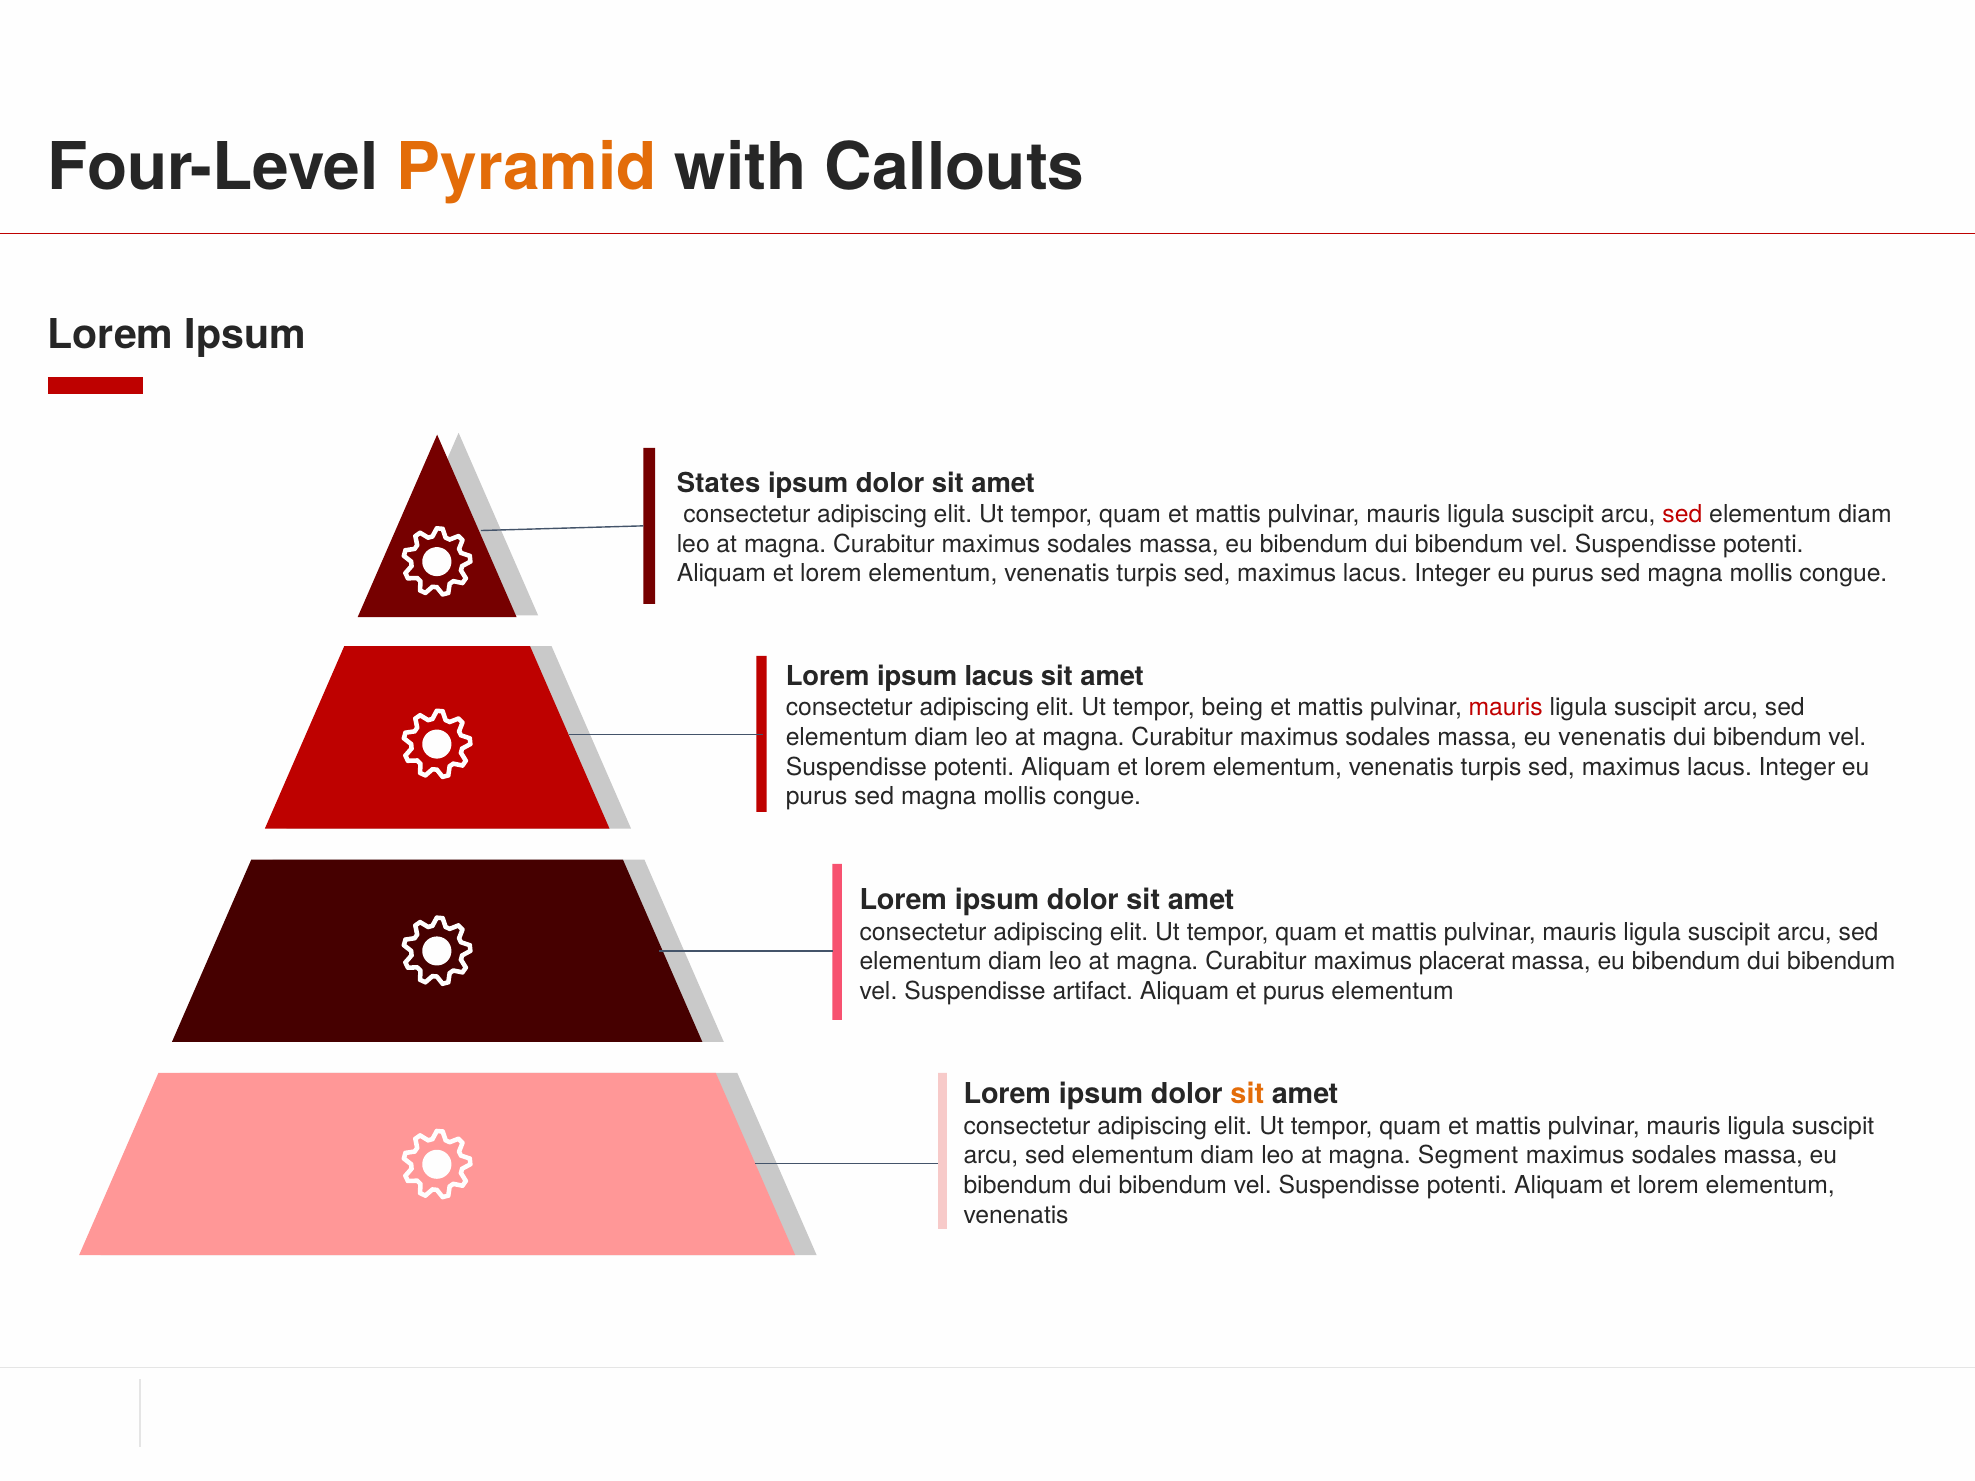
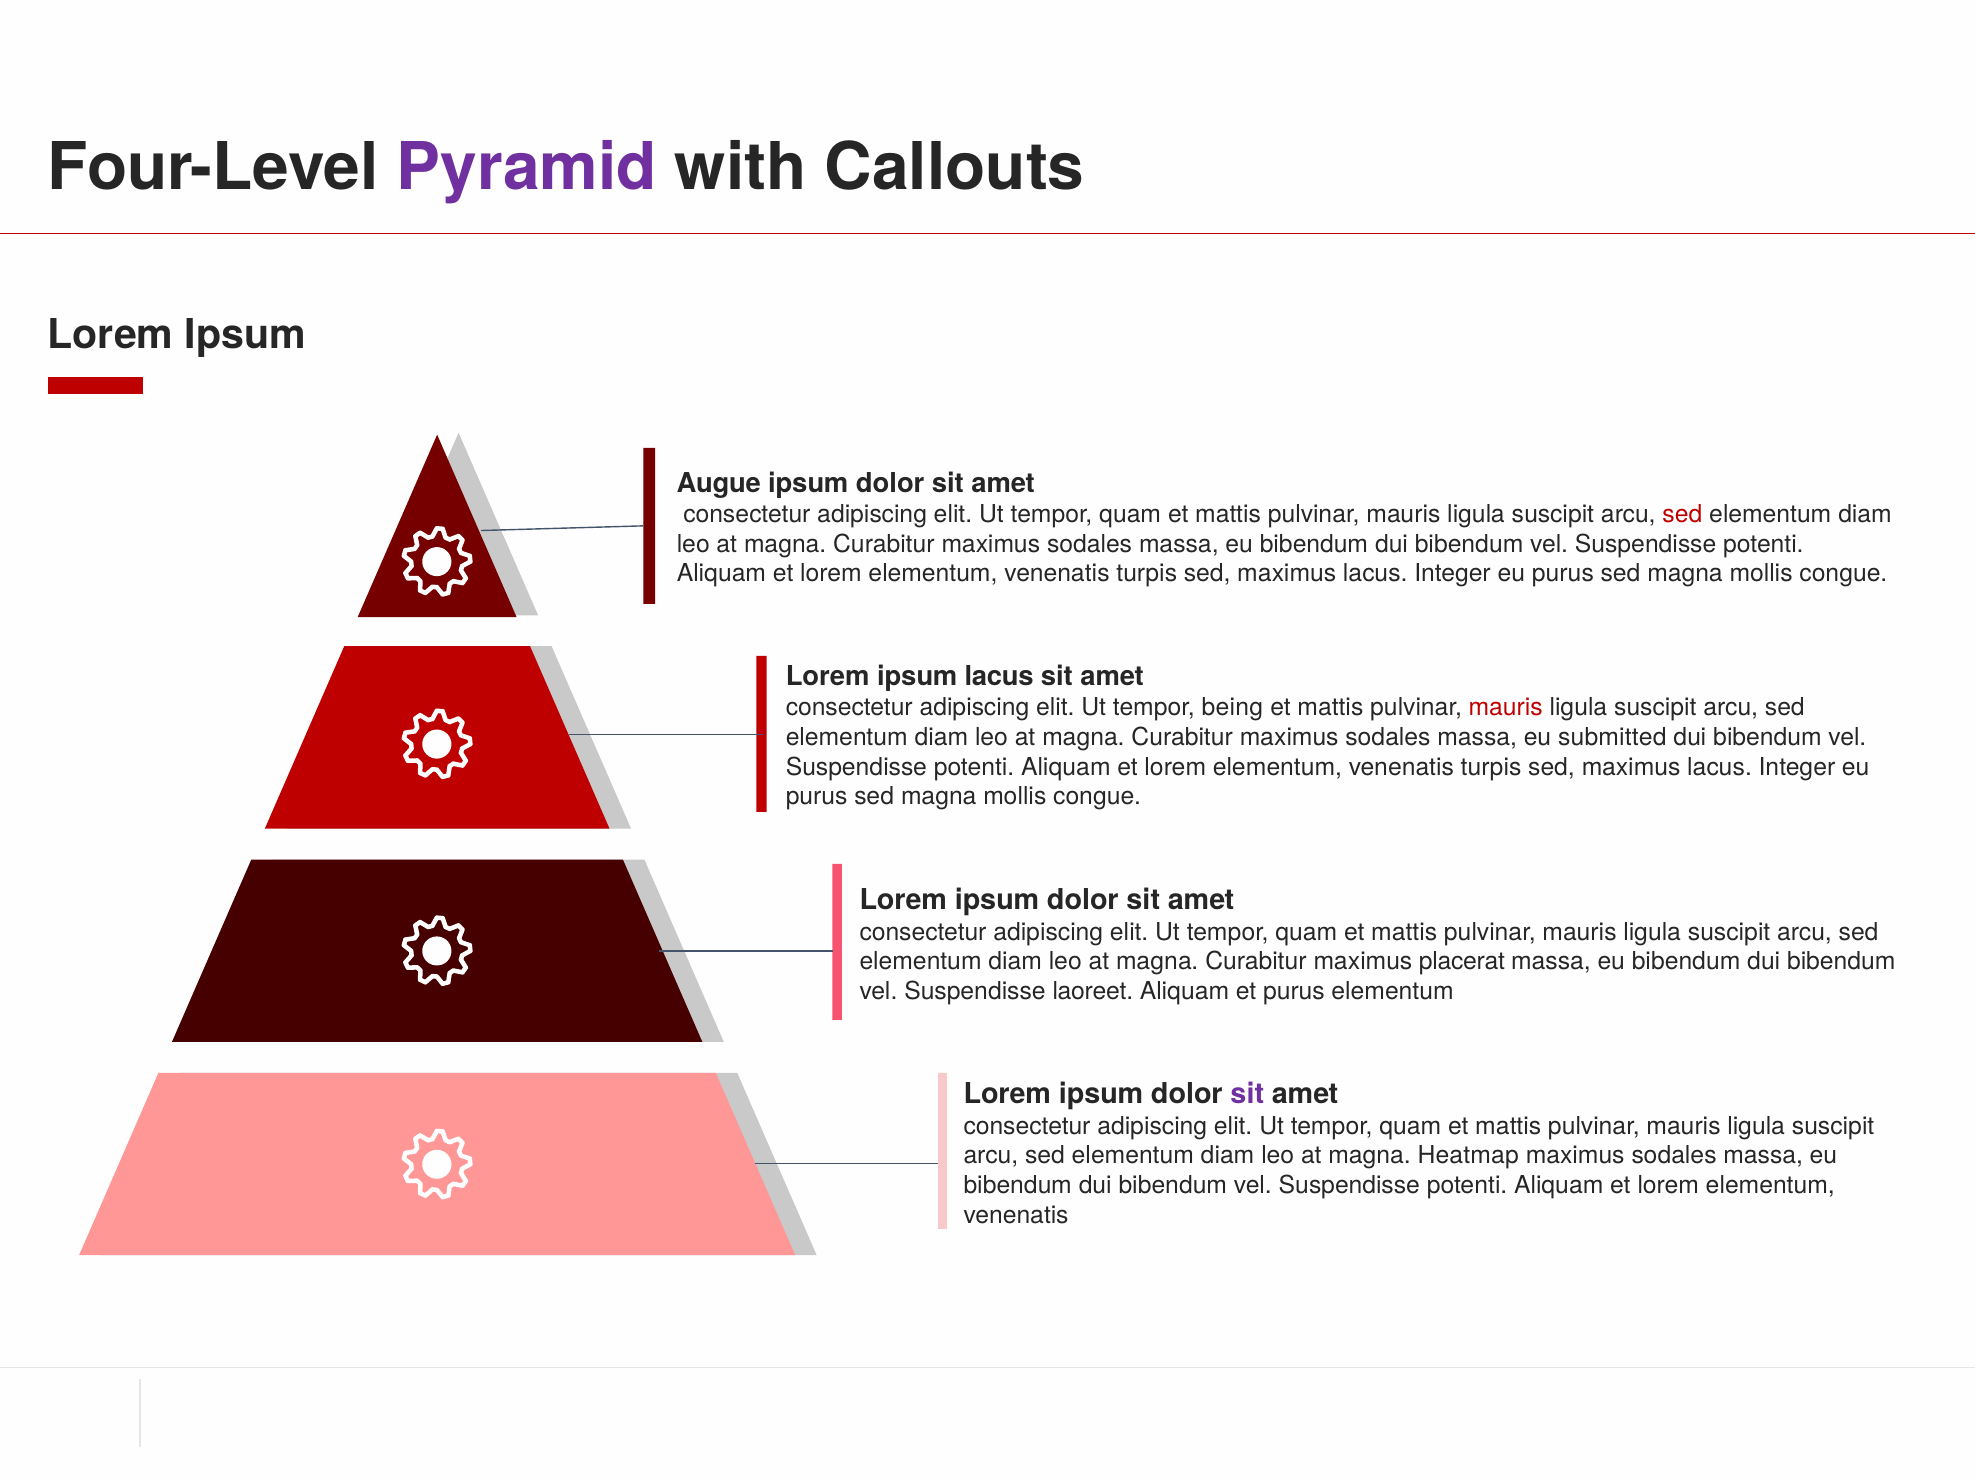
Pyramid colour: orange -> purple (527, 168)
States: States -> Augue (719, 483)
eu venenatis: venenatis -> submitted (1612, 737)
artifact: artifact -> laoreet (1093, 992)
sit colour: orange -> purple (1247, 1094)
Segment: Segment -> Heatmap (1468, 1156)
